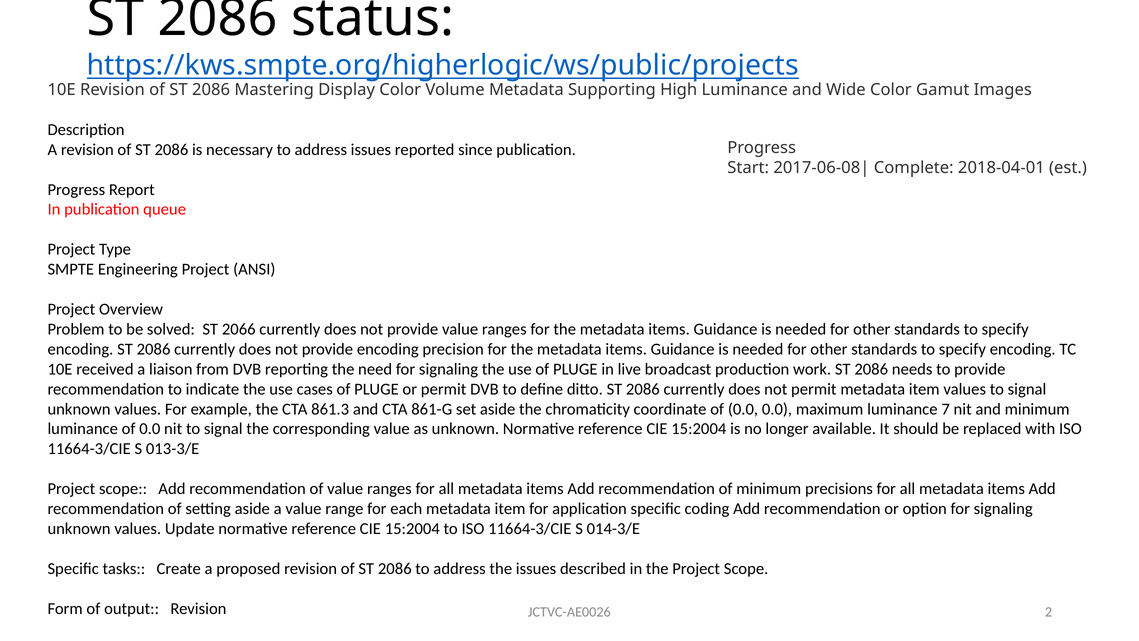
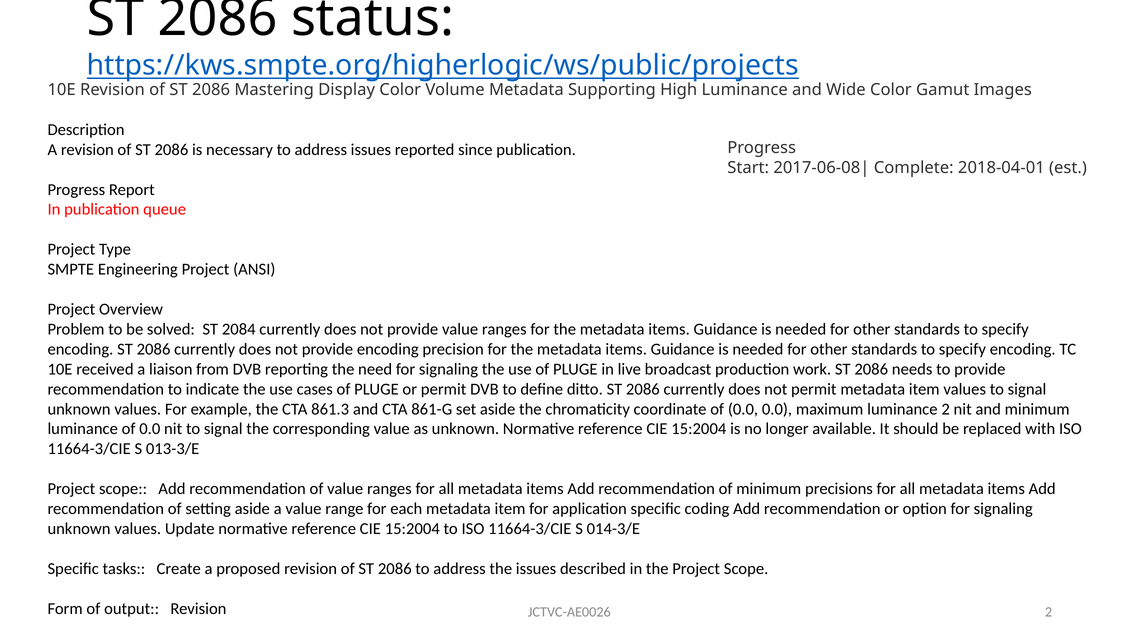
2066: 2066 -> 2084 (239, 329)
luminance 7: 7 -> 2 (946, 409)
